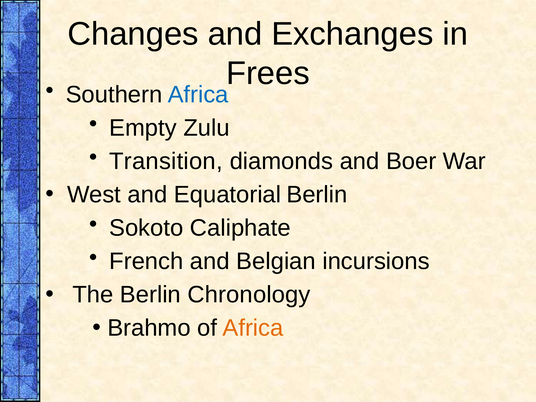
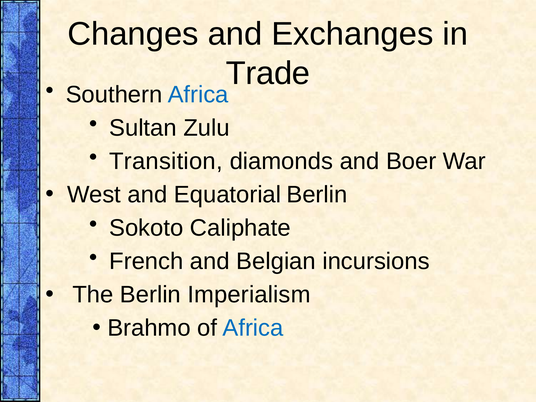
Frees: Frees -> Trade (268, 73)
Empty: Empty -> Sultan (143, 128)
Chronology: Chronology -> Imperialism (249, 295)
Africa colour: orange -> blue (253, 328)
